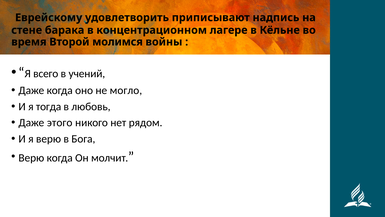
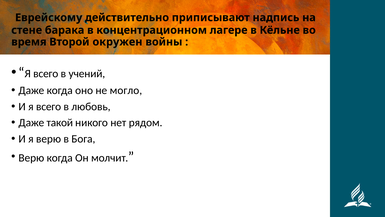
удовлетворить: удовлетворить -> действительно (127, 18)
молимся: молимся -> окружен (117, 42)
И я тогда: тогда -> всего (49, 106)
этого: этого -> такой (60, 122)
